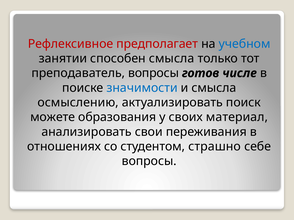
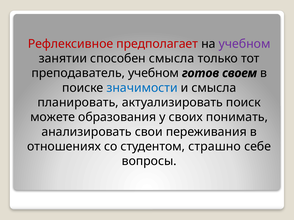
учебном colour: blue -> purple (245, 44)
преподаватель вопросы: вопросы -> учебном (153, 73)
числе: числе -> своем (240, 73)
осмыслению: осмыслению -> планировать (78, 103)
материал: материал -> понимать (237, 117)
